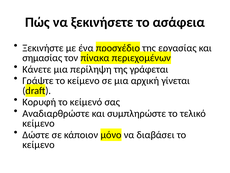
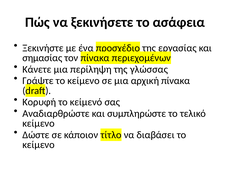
γράφεται: γράφεται -> γλώσσας (149, 69)
αρχική γίνεται: γίνεται -> πίνακα (176, 81)
μόνο: μόνο -> τίτλο (111, 135)
